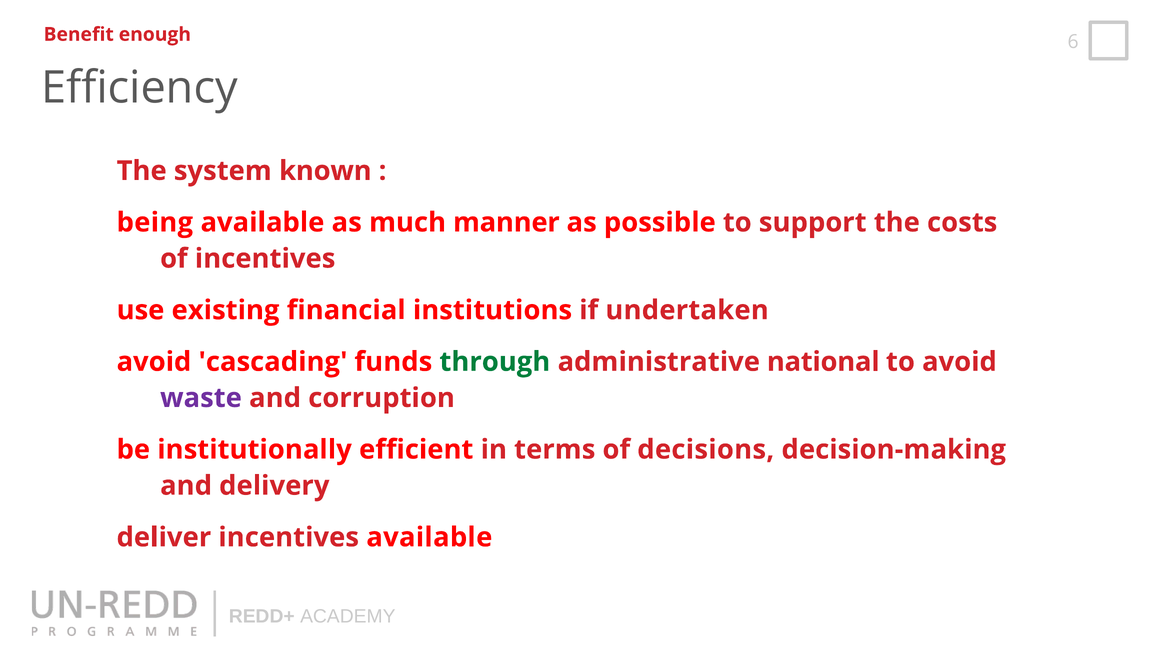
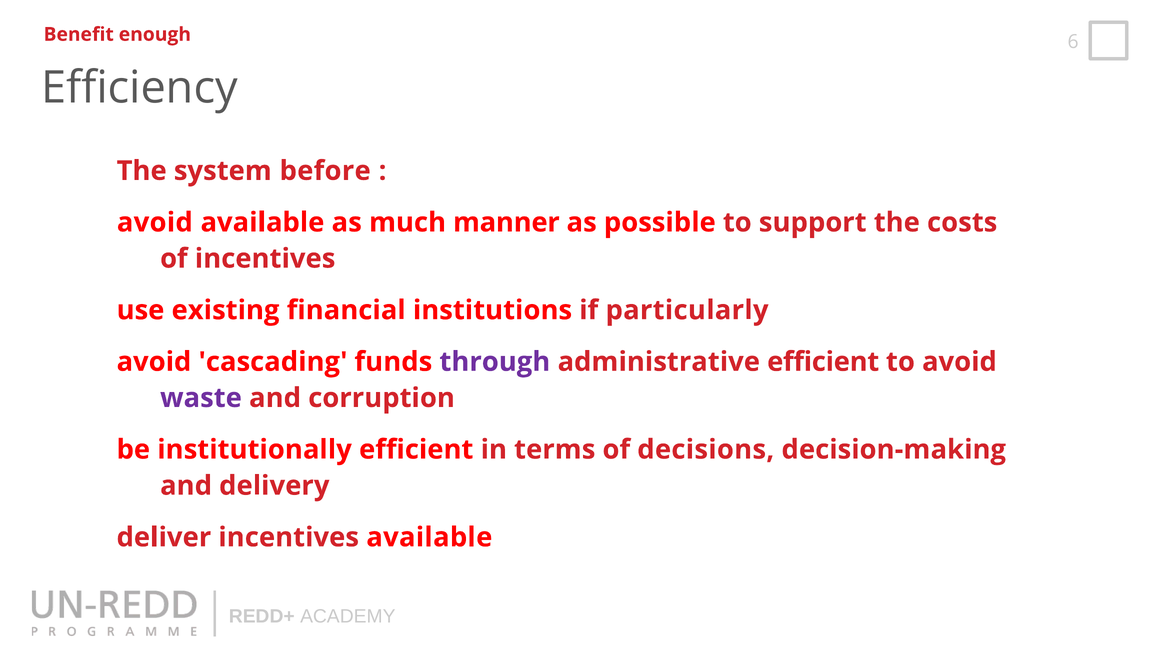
known: known -> before (325, 171)
being: being -> avoid (155, 223)
undertaken: undertaken -> particularly (687, 310)
through colour: green -> purple (495, 362)
administrative national: national -> efficient (823, 362)
